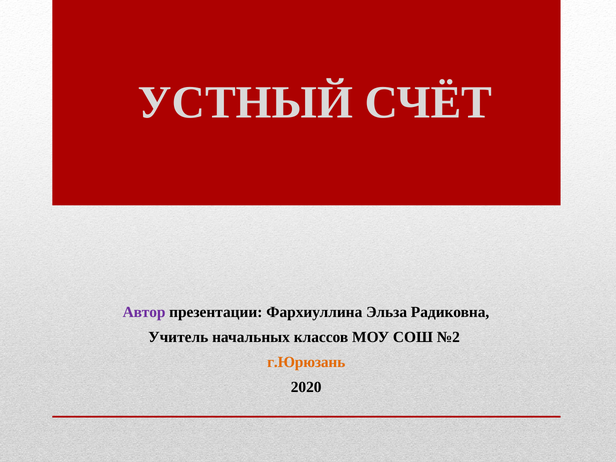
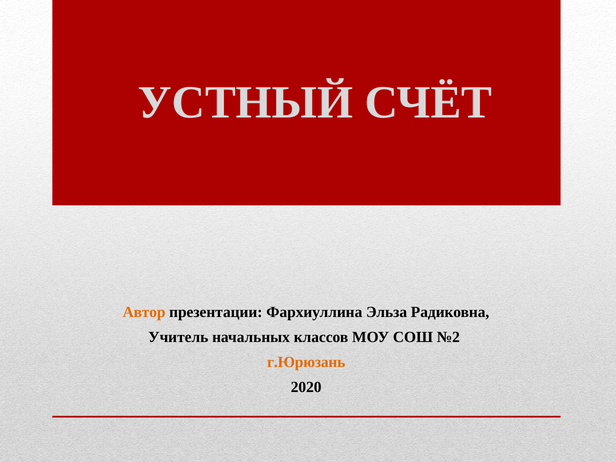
Автор colour: purple -> orange (144, 312)
